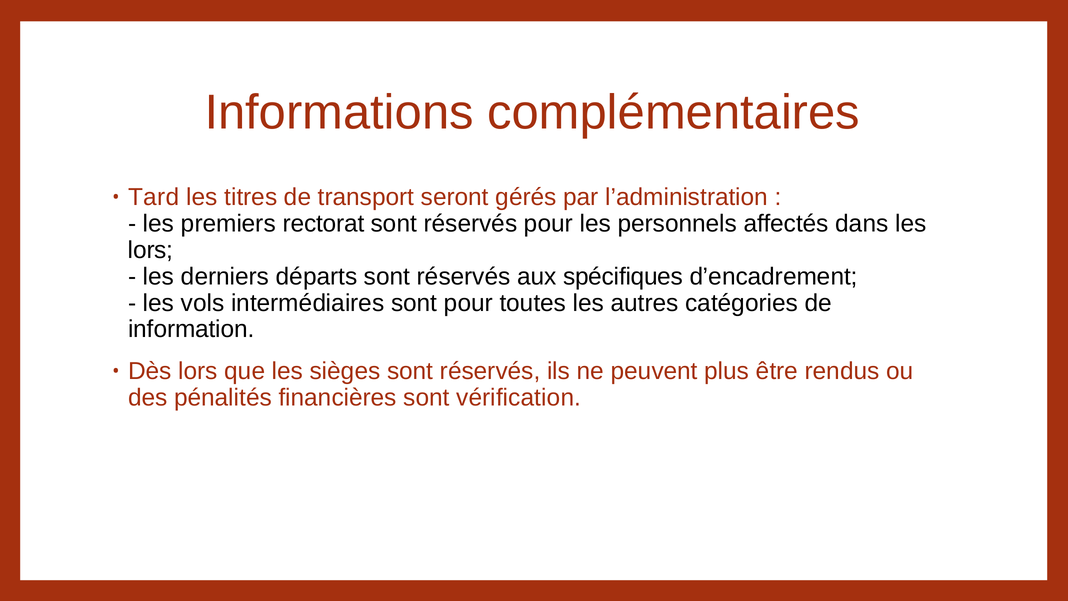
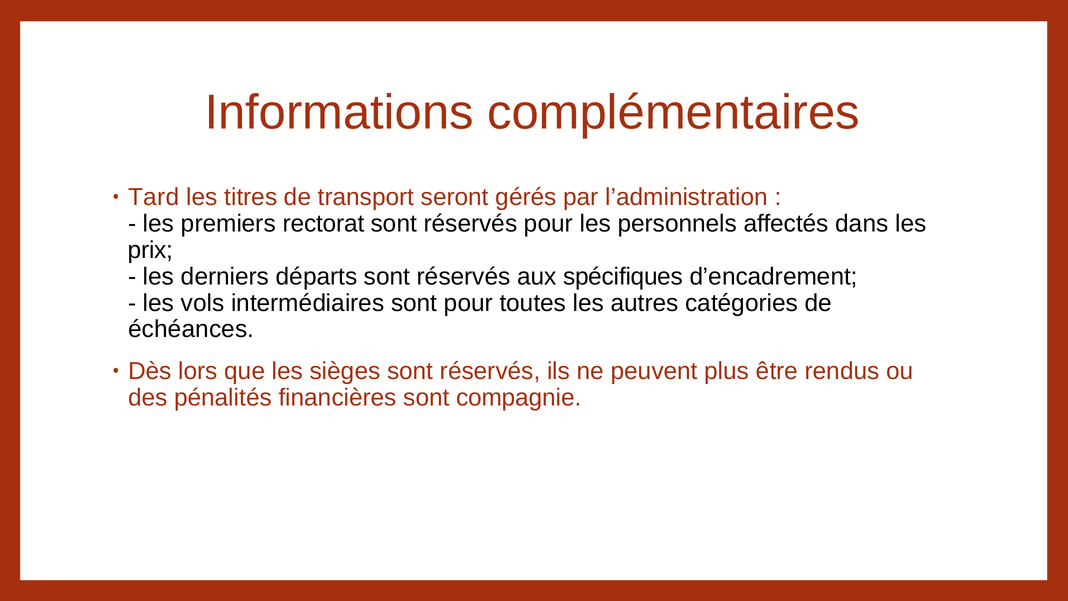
lors: lors -> prix (151, 250)
information: information -> échéances (191, 329)
vérification: vérification -> compagnie (519, 398)
